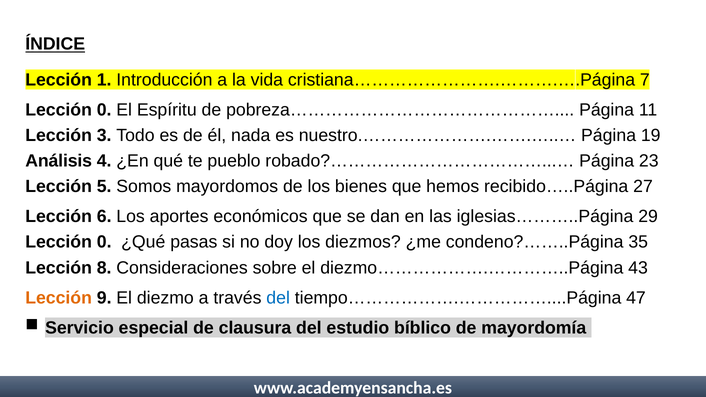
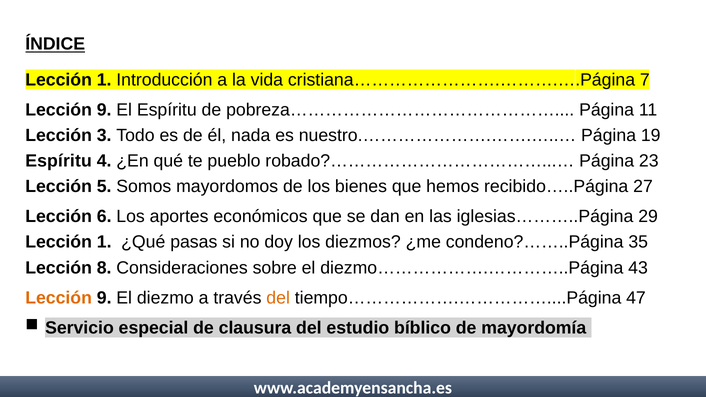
0: 0 -> 9 (104, 110)
Análisis: Análisis -> Espíritu (59, 161)
0: 0 -> 1 (104, 242)
del colour: blue -> orange (278, 298)
